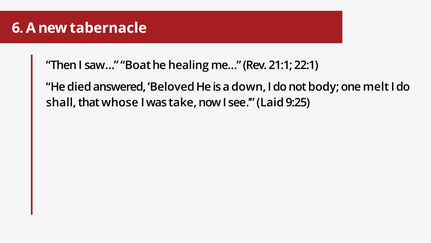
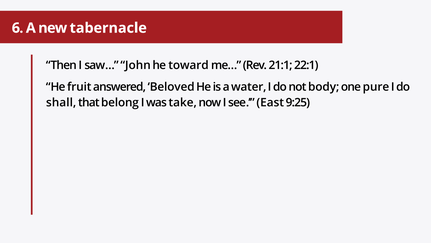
Boat: Boat -> John (136, 65)
healing: healing -> toward (188, 65)
died: died -> fruit (79, 87)
down: down -> water (249, 87)
melt: melt -> pure (376, 87)
whose: whose -> belong (120, 103)
Laid: Laid -> East (270, 103)
